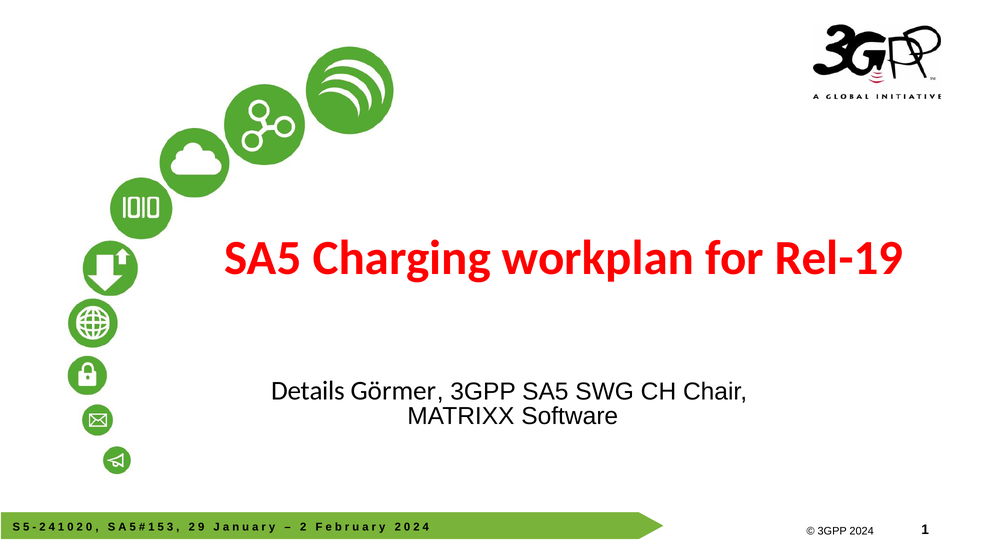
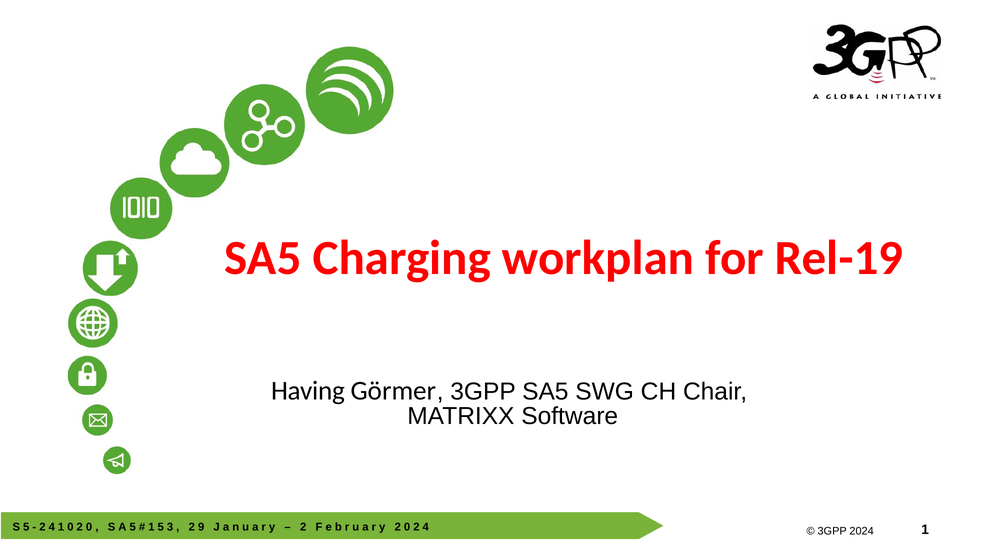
Details: Details -> Having (308, 391)
